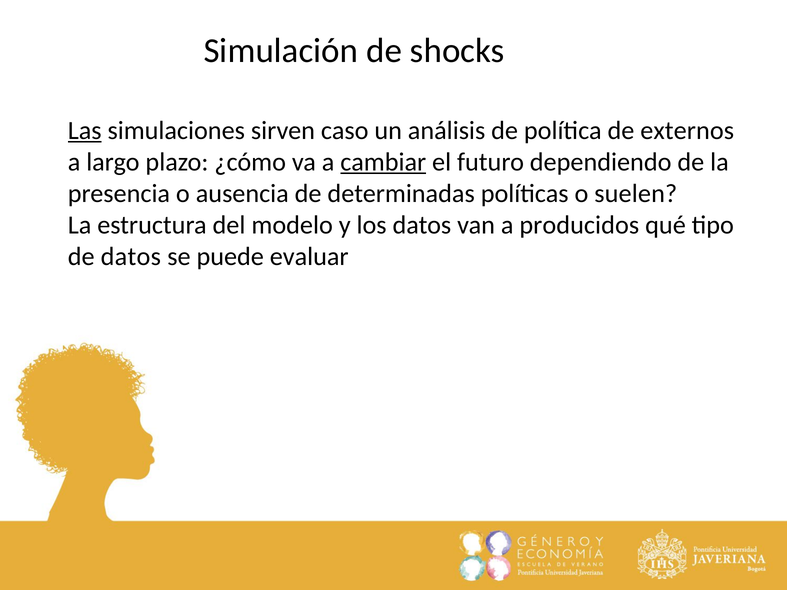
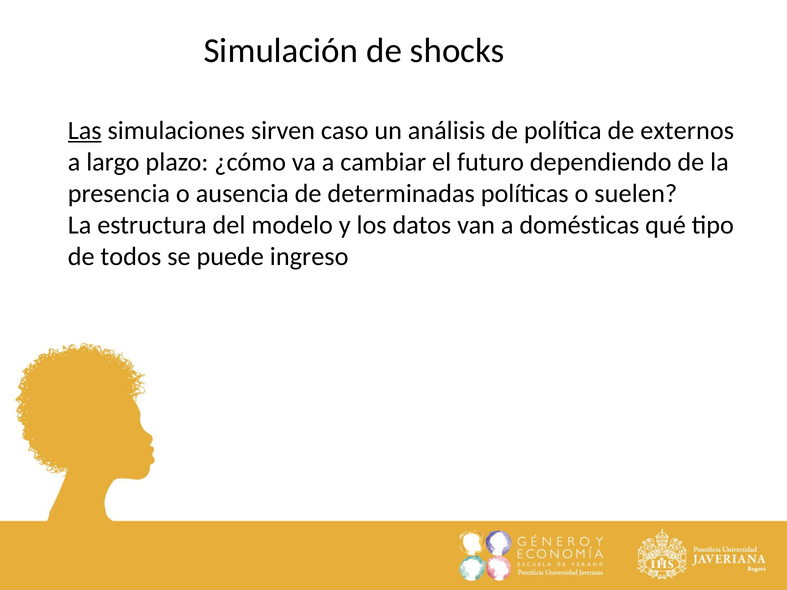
cambiar underline: present -> none (383, 162)
producidos: producidos -> domésticas (579, 225)
de datos: datos -> todos (131, 257)
evaluar: evaluar -> ingreso (309, 257)
